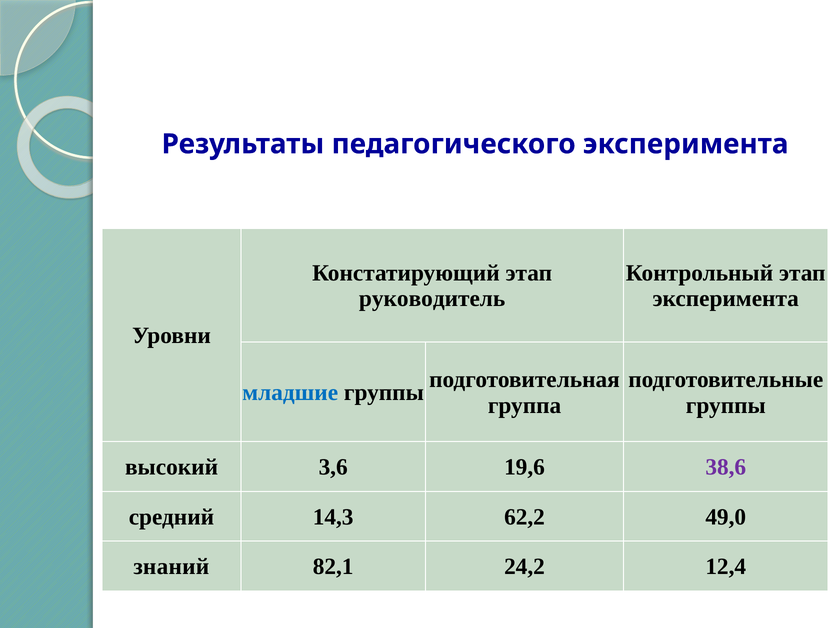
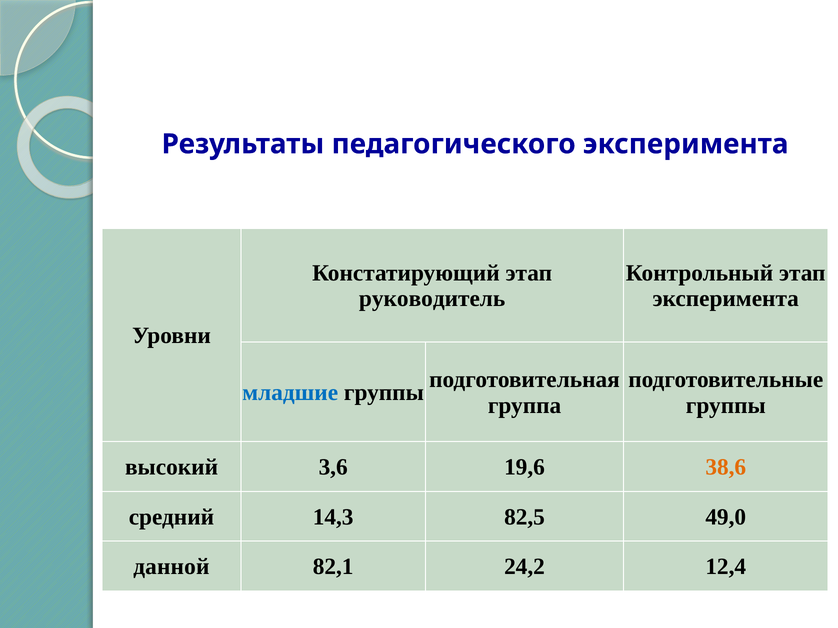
38,6 colour: purple -> orange (726, 467)
62,2: 62,2 -> 82,5 (525, 517)
знаний: знаний -> данной (171, 567)
